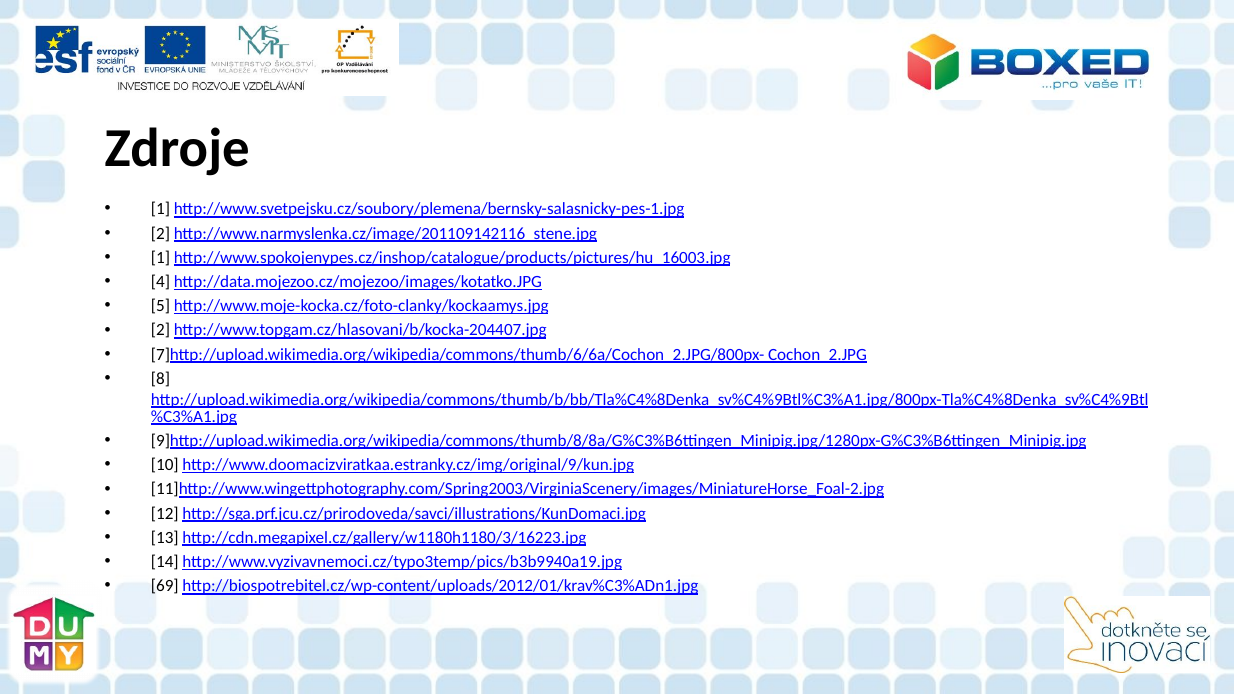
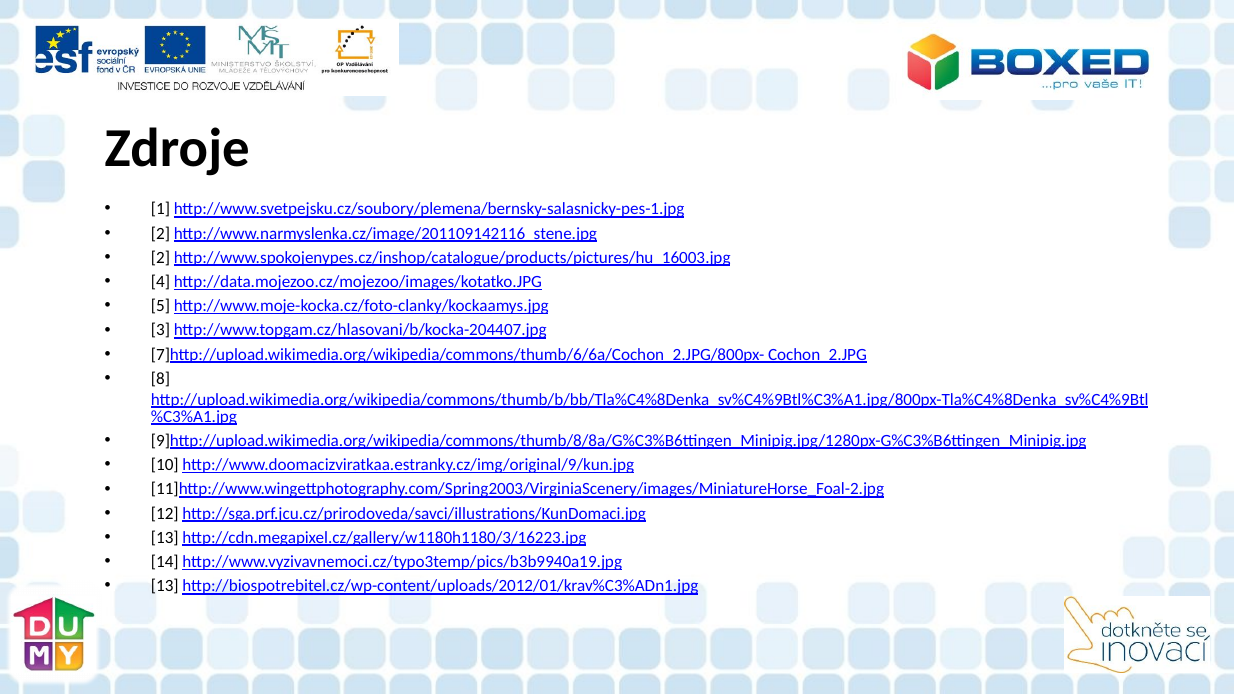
1: 1 -> 2 (161, 258)
2: 2 -> 3 (161, 330)
69: 69 -> 13 (165, 586)
